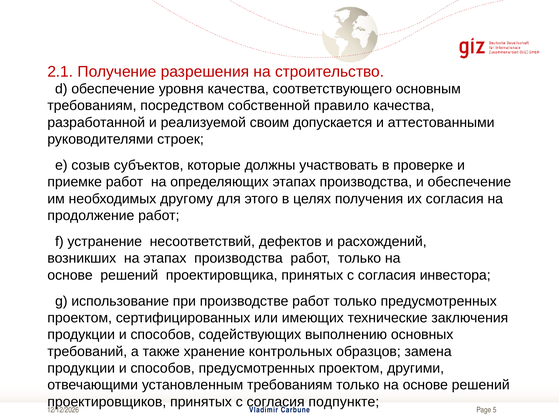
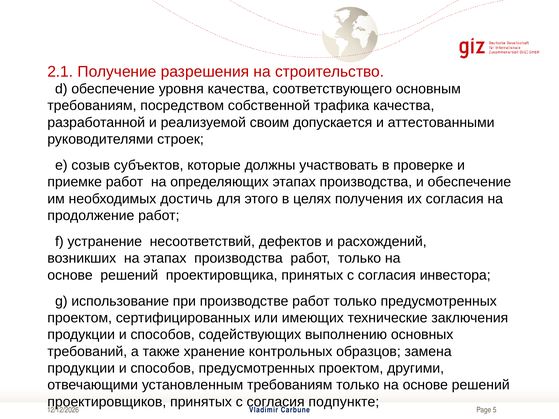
правило: правило -> трафика (342, 106)
другому: другому -> достичь (187, 199)
